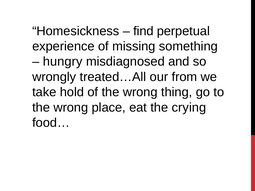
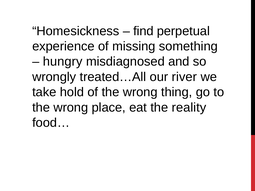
from: from -> river (184, 77)
crying: crying -> reality (189, 108)
